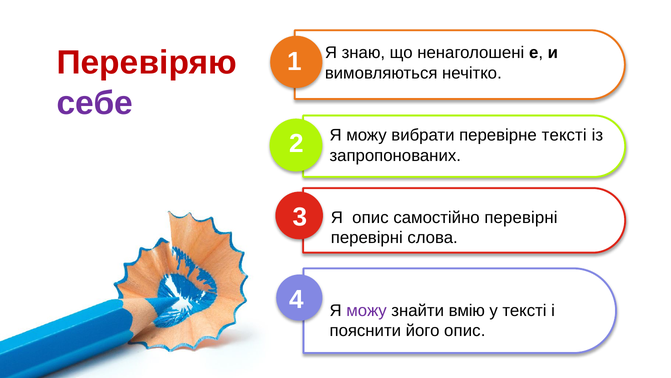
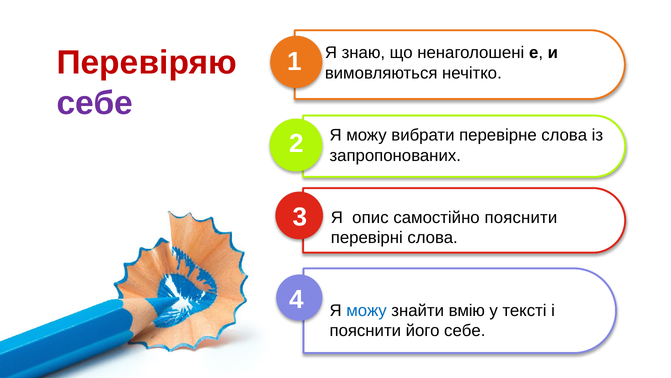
перевірне тексті: тексті -> слова (564, 135)
самостійно перевірні: перевірні -> пояснити (521, 217)
можу colour: purple -> blue (367, 310)
його опис: опис -> себе (465, 330)
